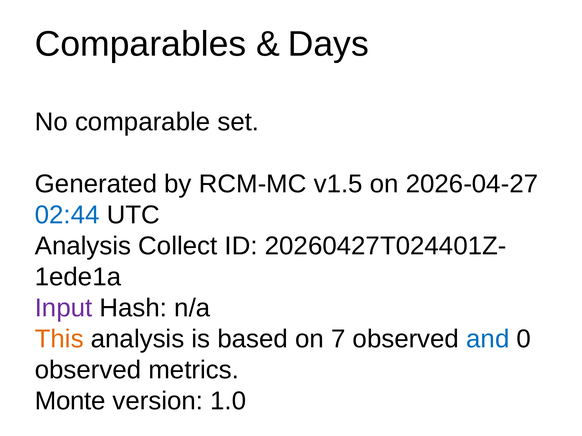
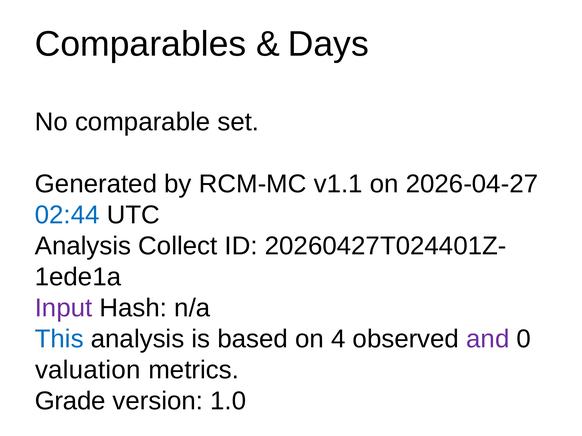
v1.5: v1.5 -> v1.1 (338, 184)
This colour: orange -> blue (59, 339)
7: 7 -> 4 (338, 339)
and colour: blue -> purple (488, 339)
observed: observed -> valuation (88, 370)
Monte: Monte -> Grade (70, 401)
